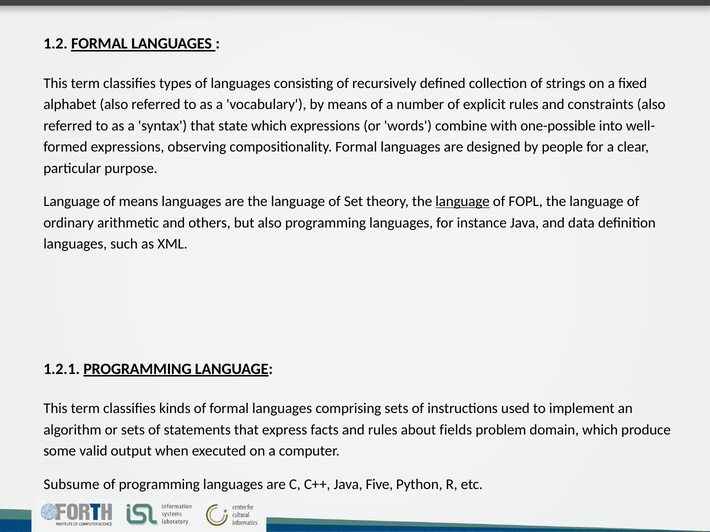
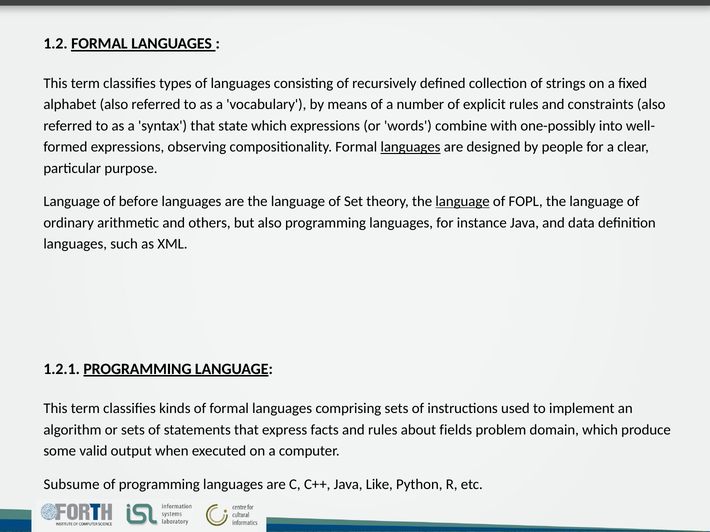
one-possible: one-possible -> one-possibly (558, 126)
languages underline: none -> present (411, 147)
of means: means -> before (139, 202)
Five: Five -> Like (379, 485)
